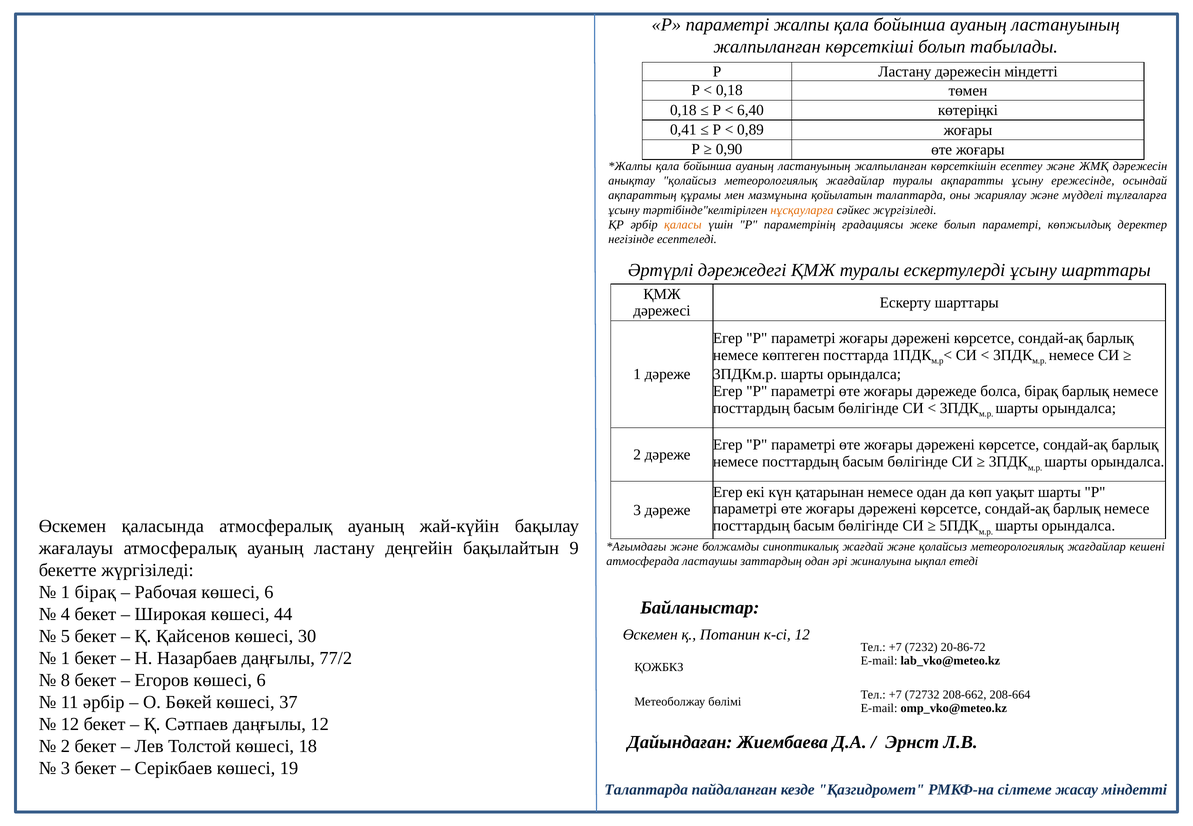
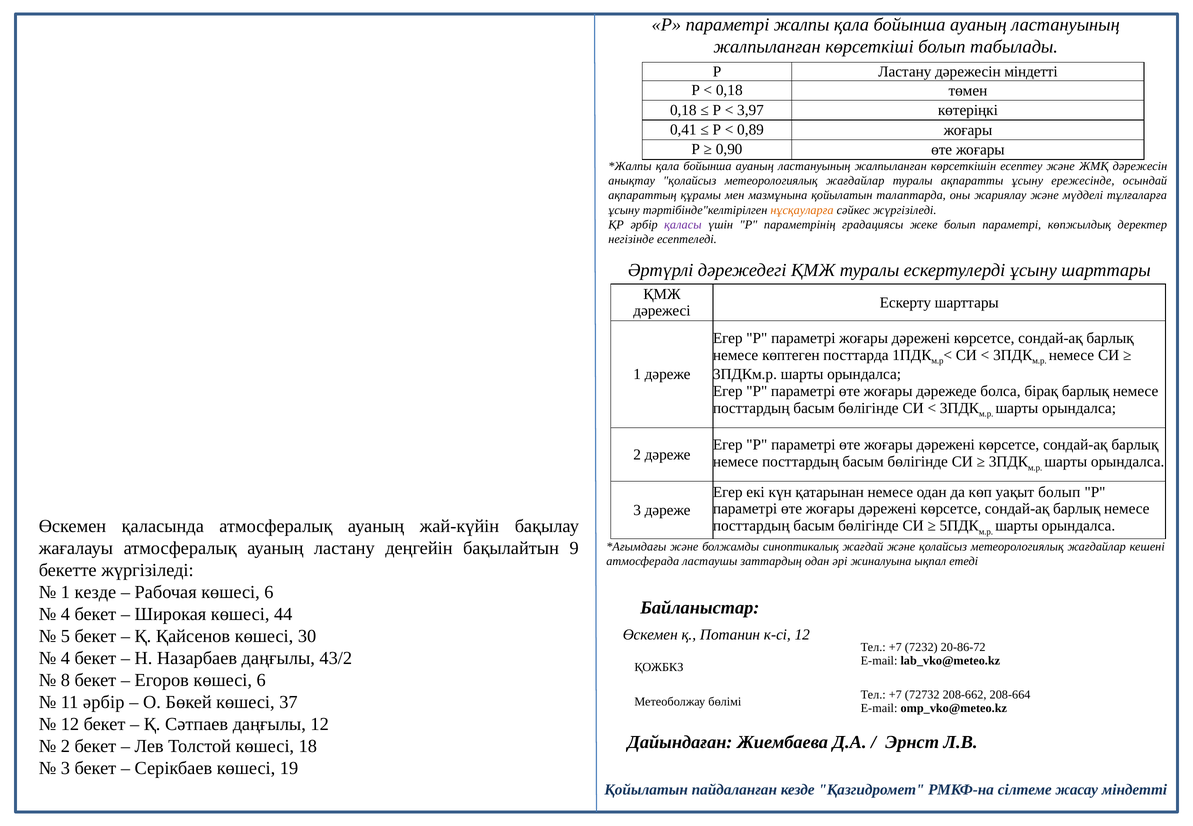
6,40: 6,40 -> 3,97 (750, 110)
қаласы colour: orange -> purple (683, 225)
уақыт шарты: шарты -> болып (1059, 492)
1 бірақ: бірақ -> кезде (95, 592)
1: 1 -> 4 (65, 658)
77/2: 77/2 -> 43/2 (336, 658)
Талаптарда: Талаптарда -> Қойылатын (646, 789)
